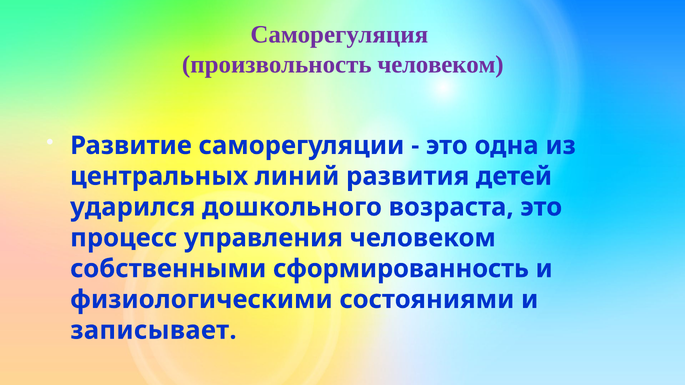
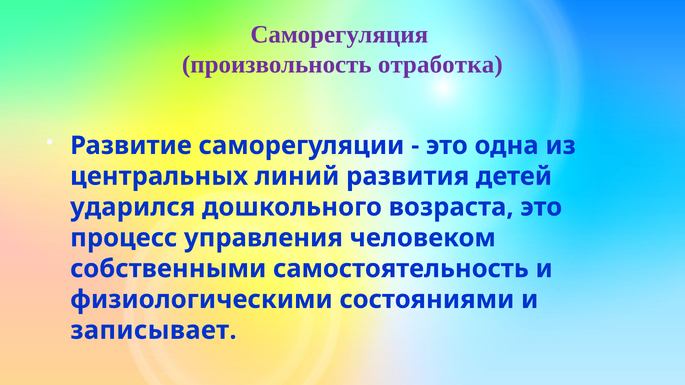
произвольность человеком: человеком -> отработка (440, 65)
сформированность: сформированность -> самостоятельность (401, 269)
